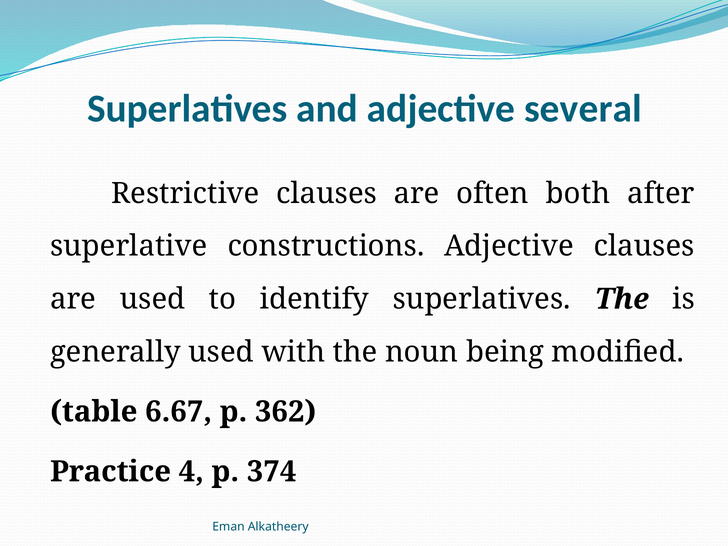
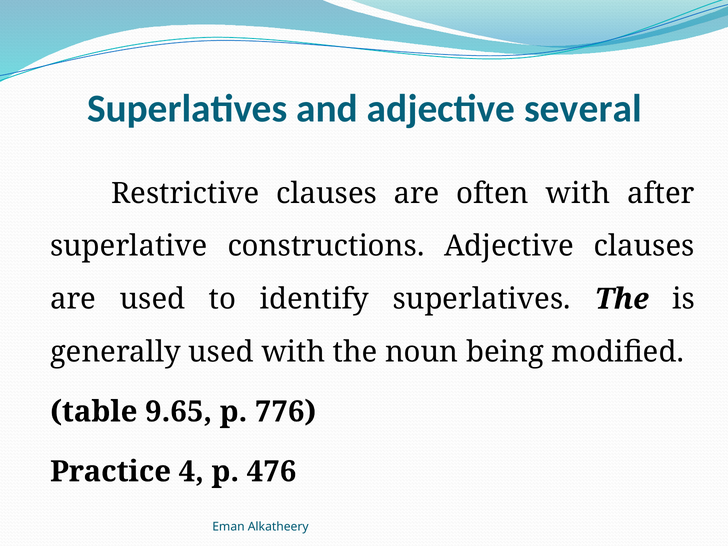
often both: both -> with (578, 193)
6.67: 6.67 -> 9.65 (179, 412)
362: 362 -> 776 (286, 412)
374: 374 -> 476 (272, 472)
